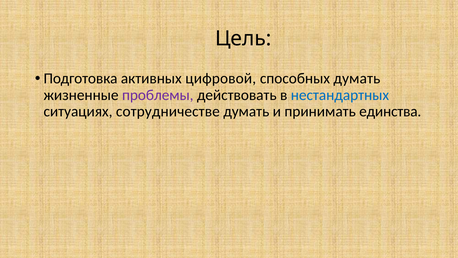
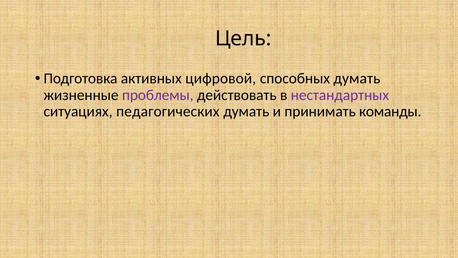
нестандартных colour: blue -> purple (340, 95)
сотрудничестве: сотрудничестве -> педагогических (168, 111)
единства: единства -> команды (390, 111)
